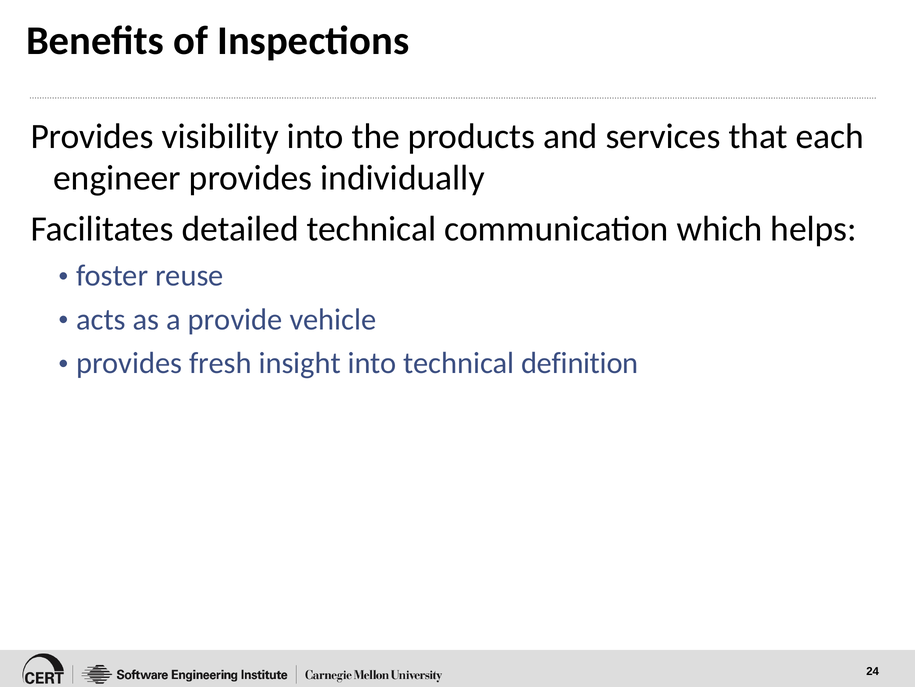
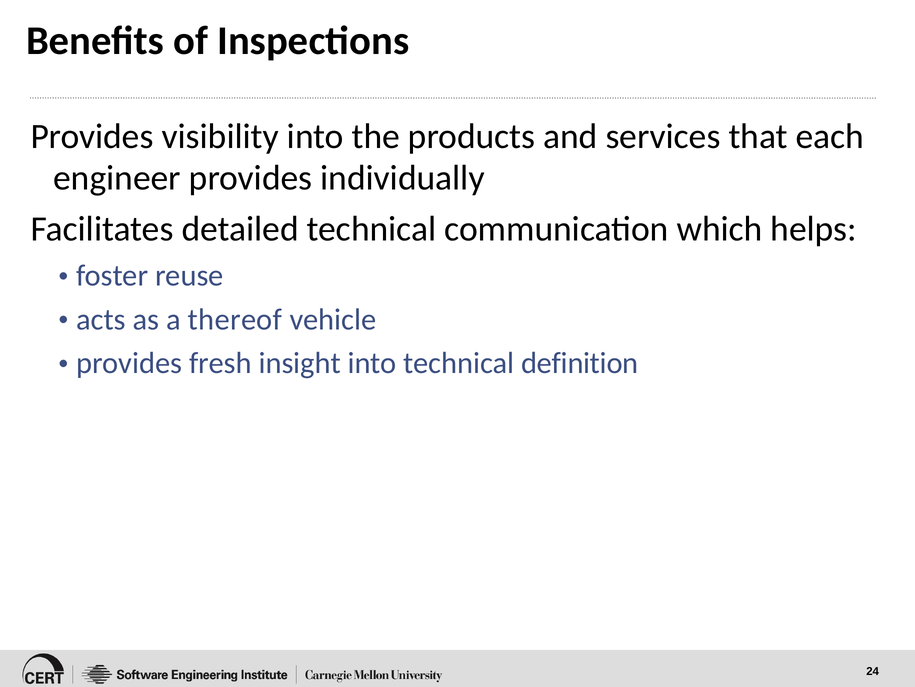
provide: provide -> thereof (235, 319)
